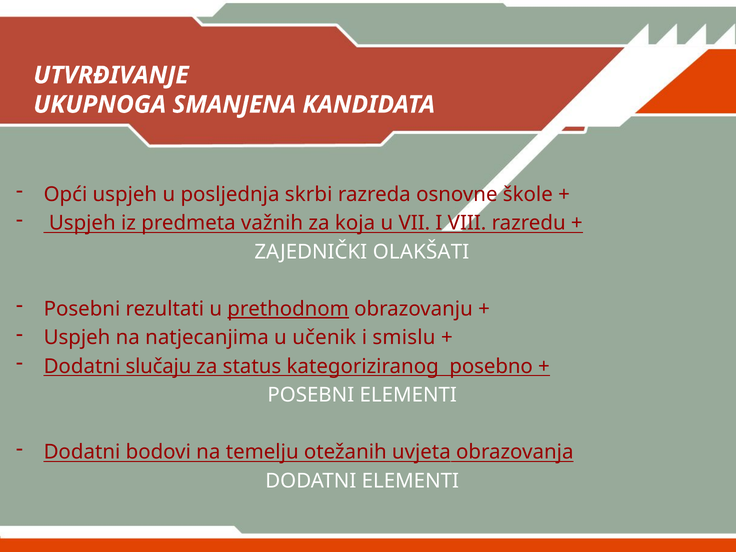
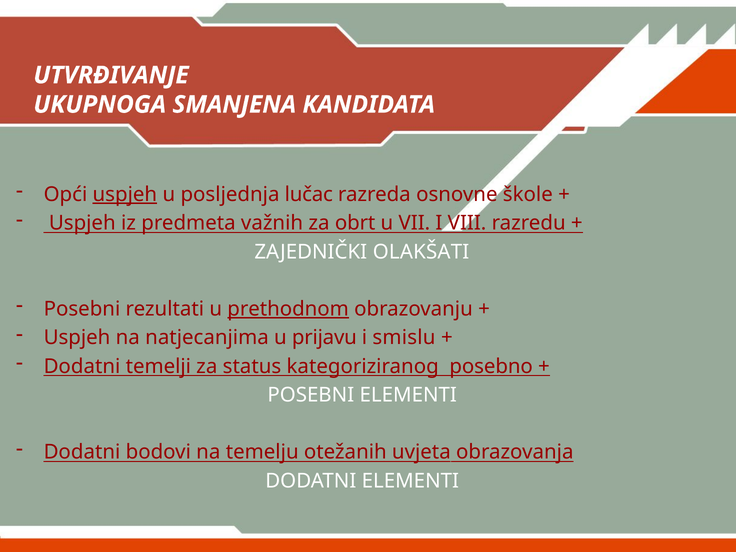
uspjeh underline: none -> present (125, 195)
skrbi: skrbi -> lučac (309, 195)
koja: koja -> obrt (355, 223)
učenik: učenik -> prijavu (324, 338)
slučaju: slučaju -> temelji (158, 366)
